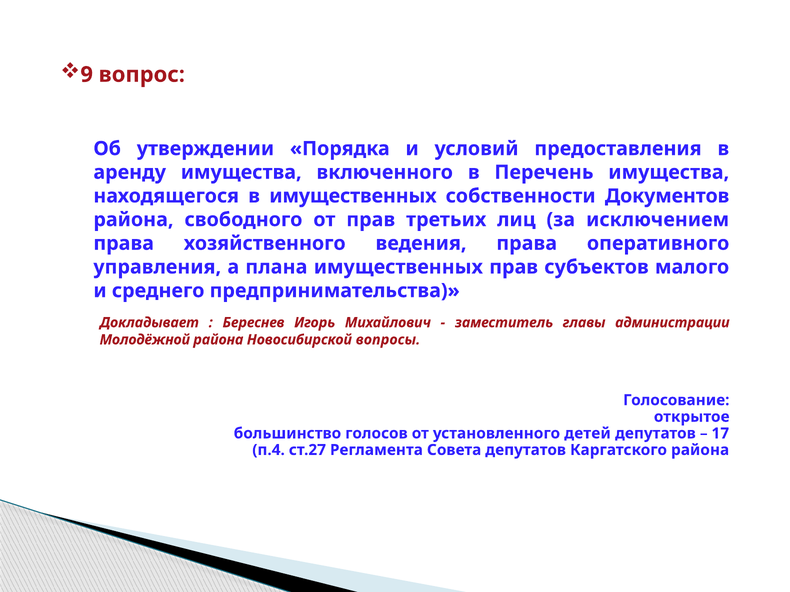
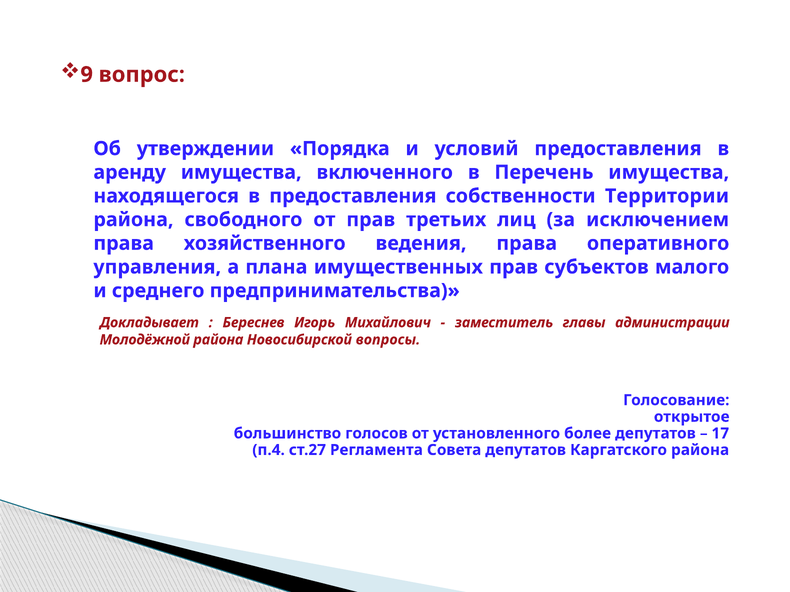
в имущественных: имущественных -> предоставления (353, 196)
Документов: Документов -> Территории (667, 196)
детей: детей -> более (588, 434)
